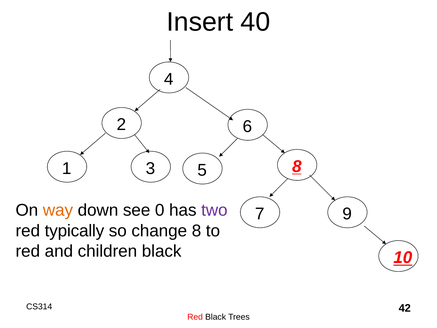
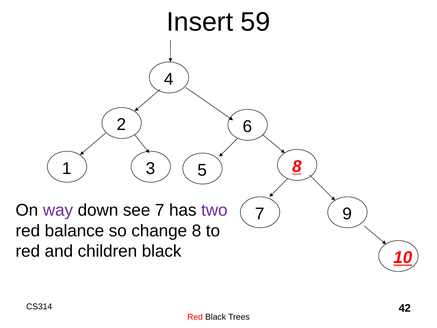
40: 40 -> 59 (255, 22)
way colour: orange -> purple (58, 210)
see 0: 0 -> 7 (160, 210)
typically: typically -> balance (74, 231)
